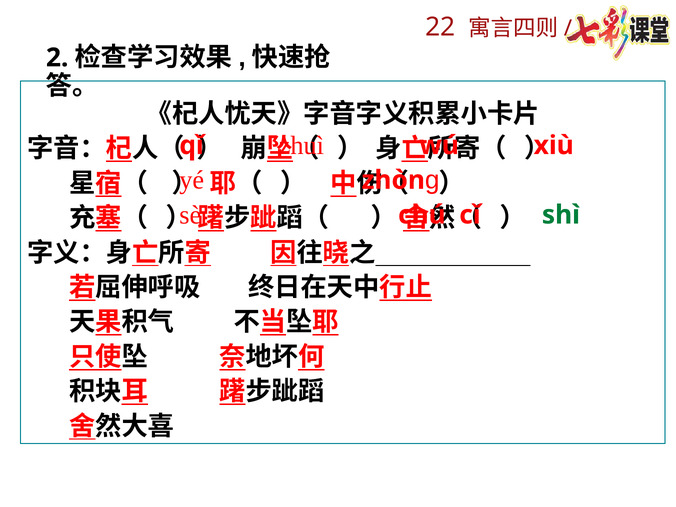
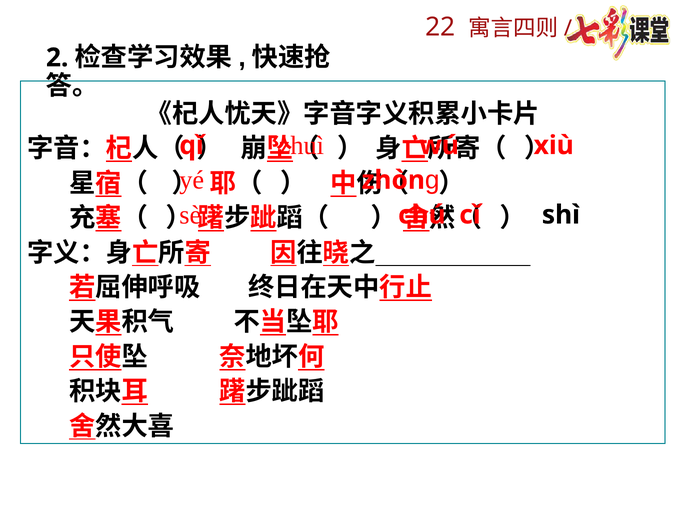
shì colour: green -> black (561, 215)
